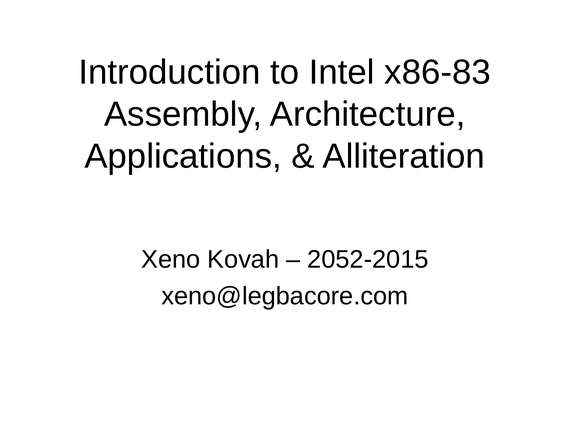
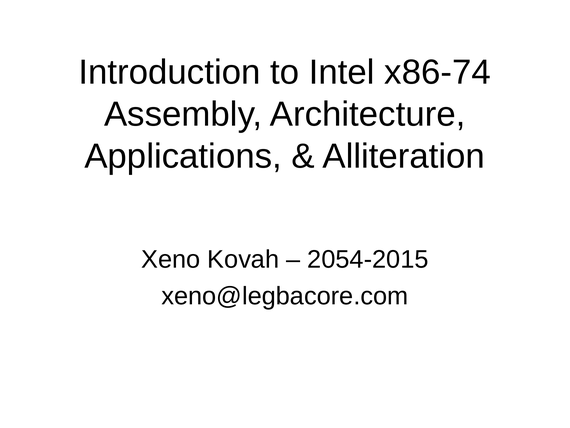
x86-83: x86-83 -> x86-74 (438, 72)
2052-2015: 2052-2015 -> 2054-2015 (368, 259)
